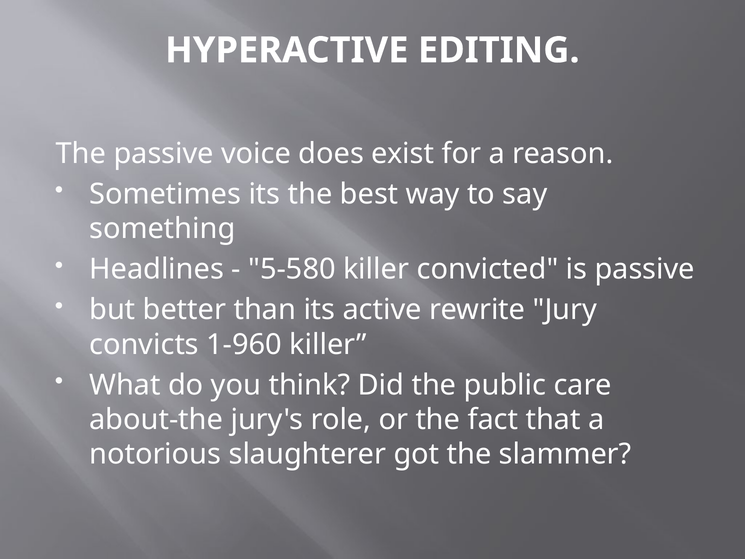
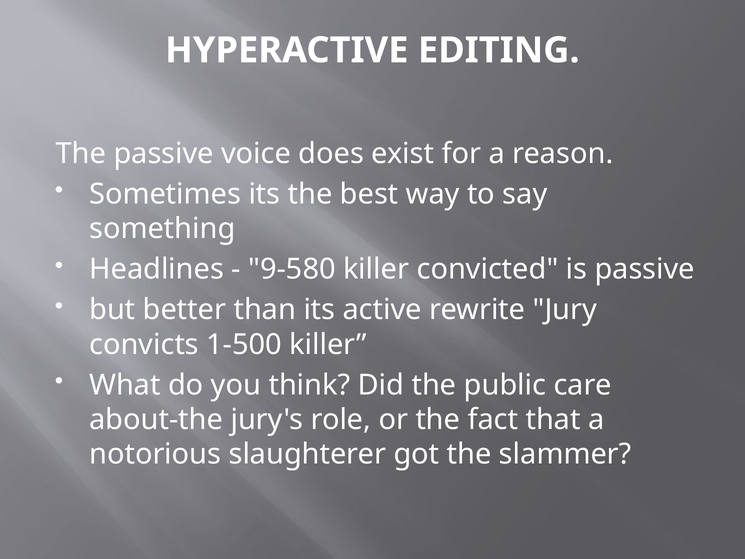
5-580: 5-580 -> 9-580 (292, 269)
1-960: 1-960 -> 1-500 (244, 344)
